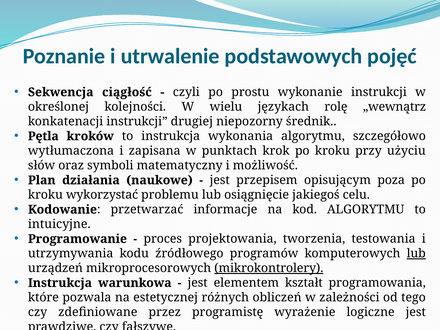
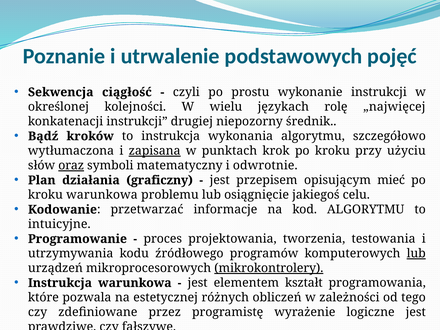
„wewnątrz: „wewnątrz -> „najwięcej (394, 107)
Pętla: Pętla -> Bądź (43, 136)
zapisana underline: none -> present (155, 151)
oraz underline: none -> present (71, 166)
możliwość: możliwość -> odwrotnie (265, 166)
naukowe: naukowe -> graficzny (160, 180)
poza: poza -> mieć (391, 180)
kroku wykorzystać: wykorzystać -> warunkowa (102, 195)
